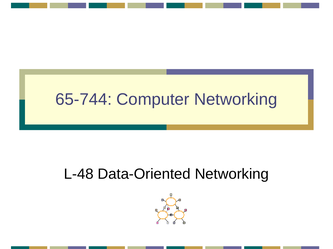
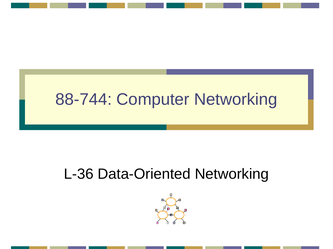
65-744: 65-744 -> 88-744 (84, 100)
L-48: L-48 -> L-36 (79, 174)
